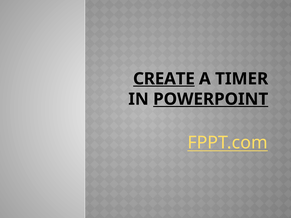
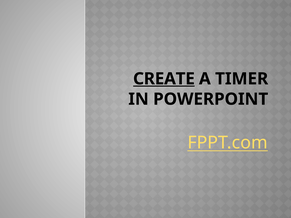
POWERPOINT underline: present -> none (211, 99)
